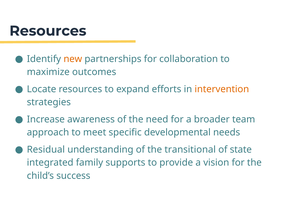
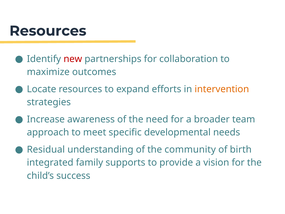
new colour: orange -> red (73, 59)
transitional: transitional -> community (190, 149)
state: state -> birth (241, 149)
